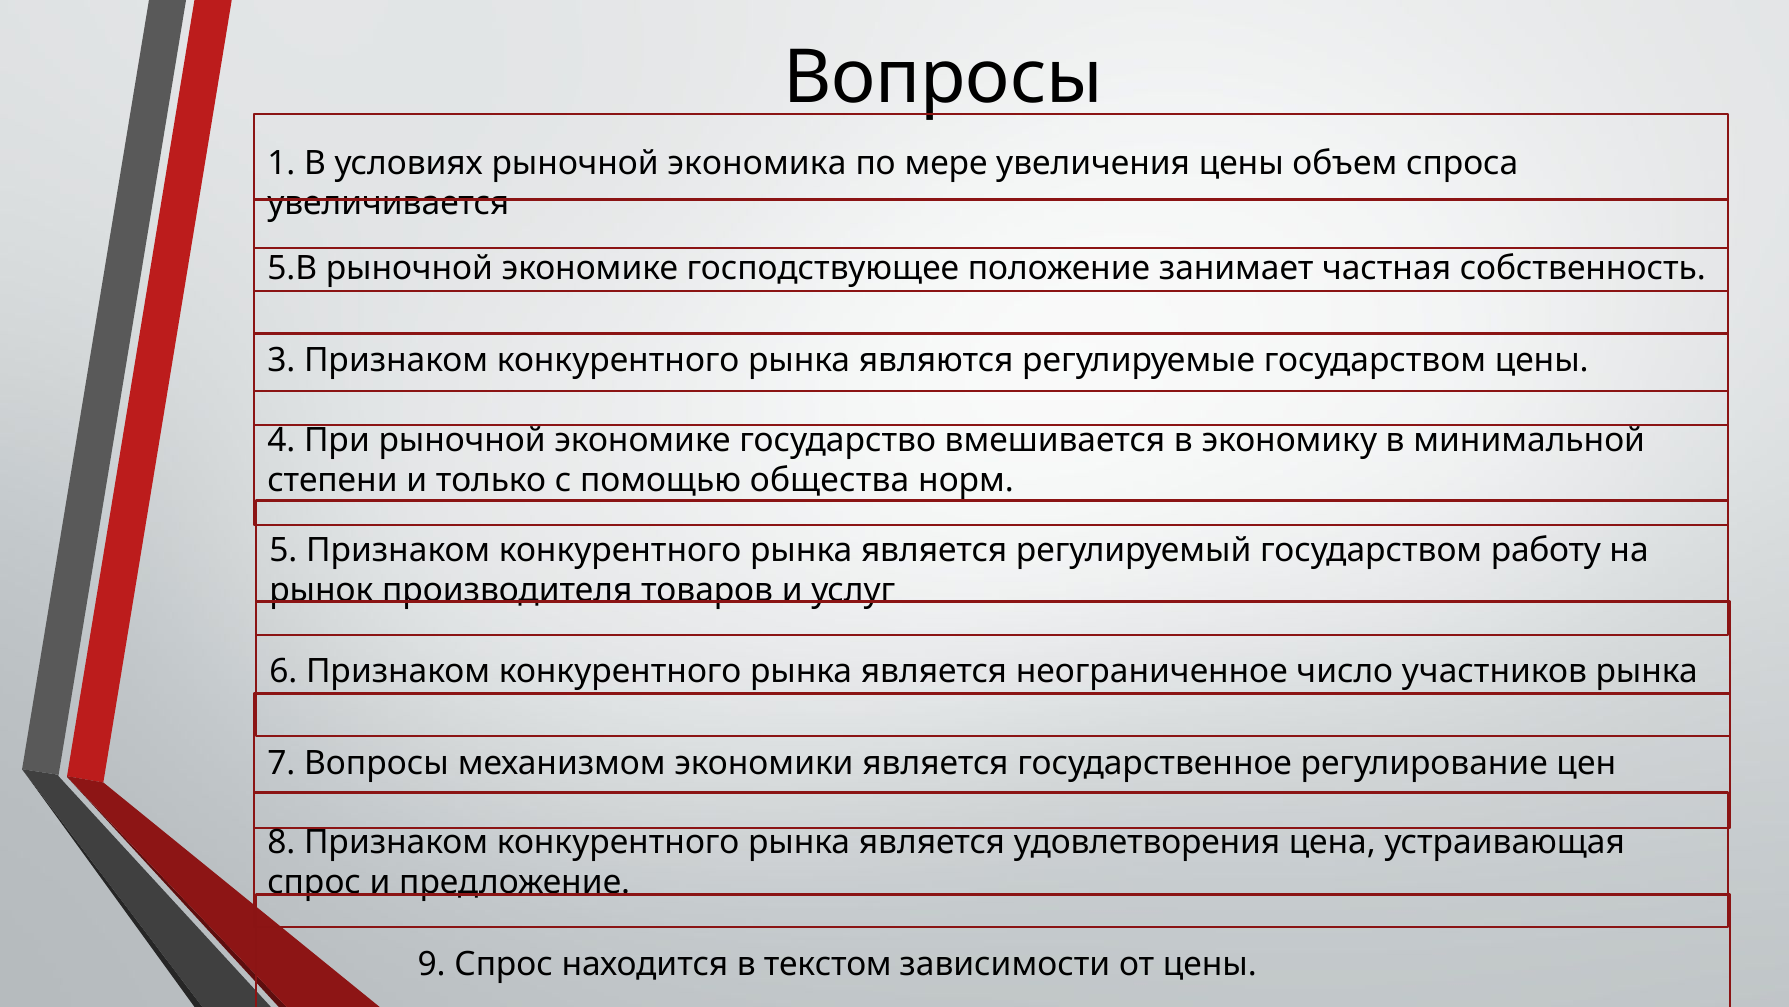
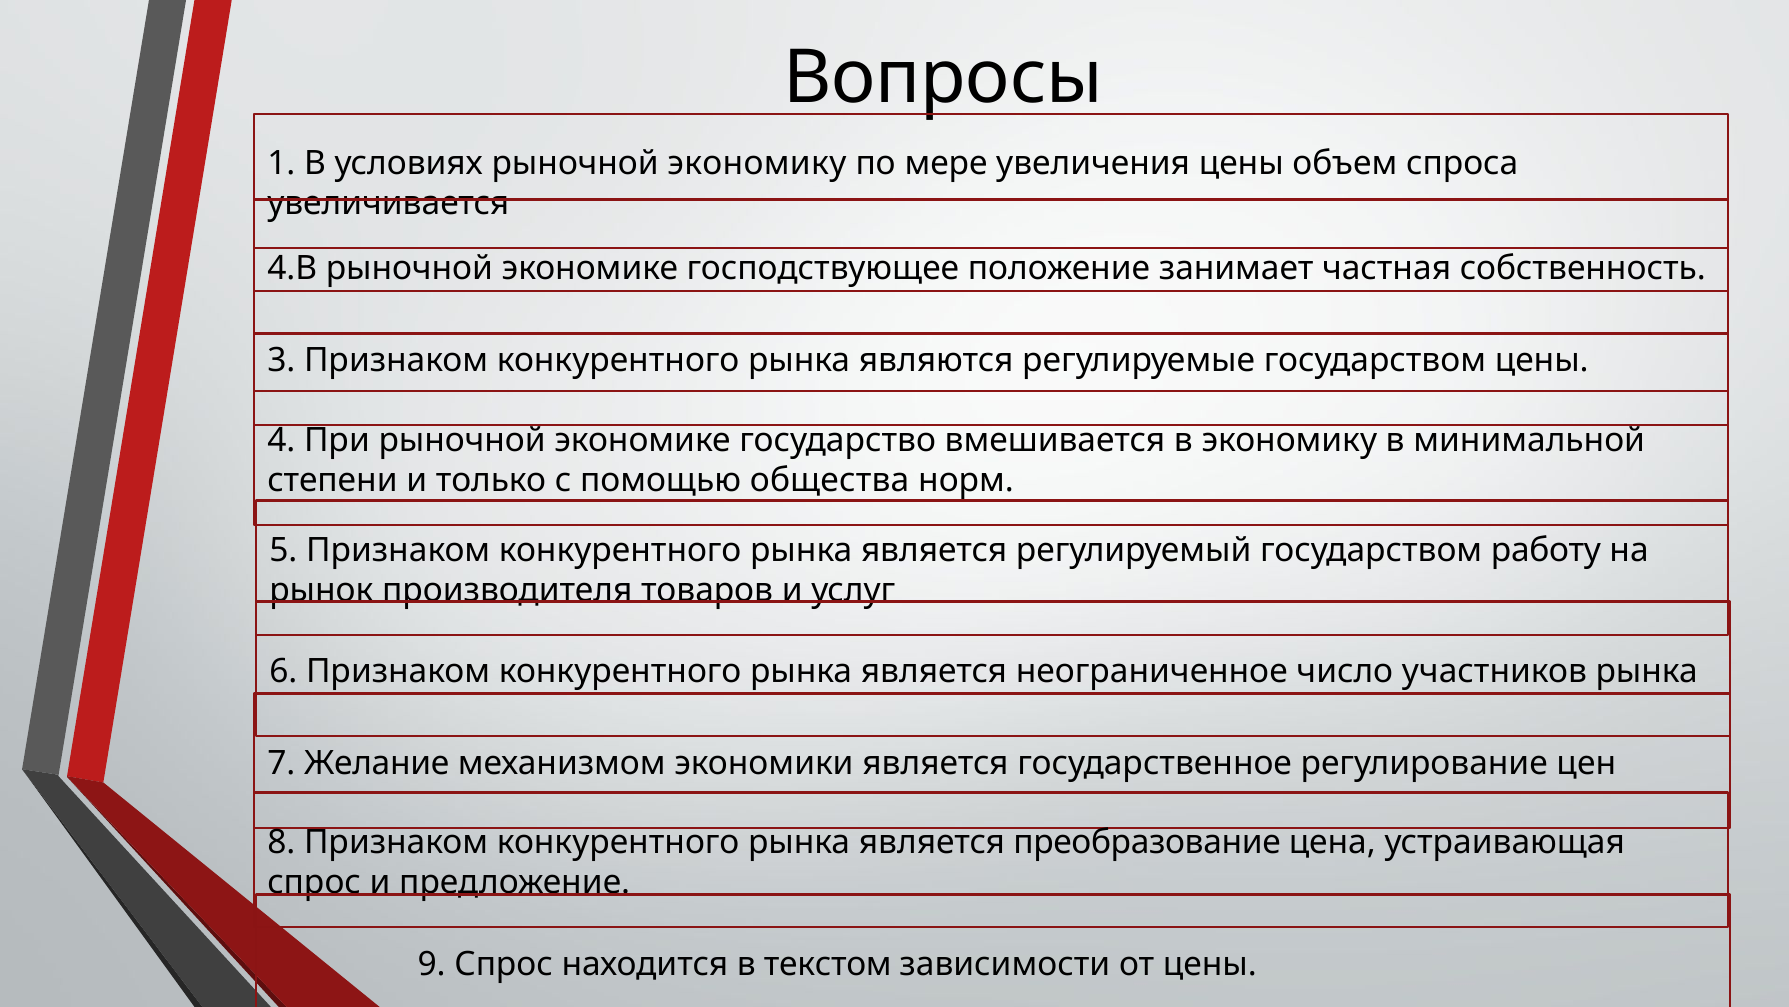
рыночной экономика: экономика -> экономику (757, 163)
5.В: 5.В -> 4.В (292, 269)
7 Вопросы: Вопросы -> Желание (377, 763)
удовлетворения: удовлетворения -> преобразование (1147, 841)
